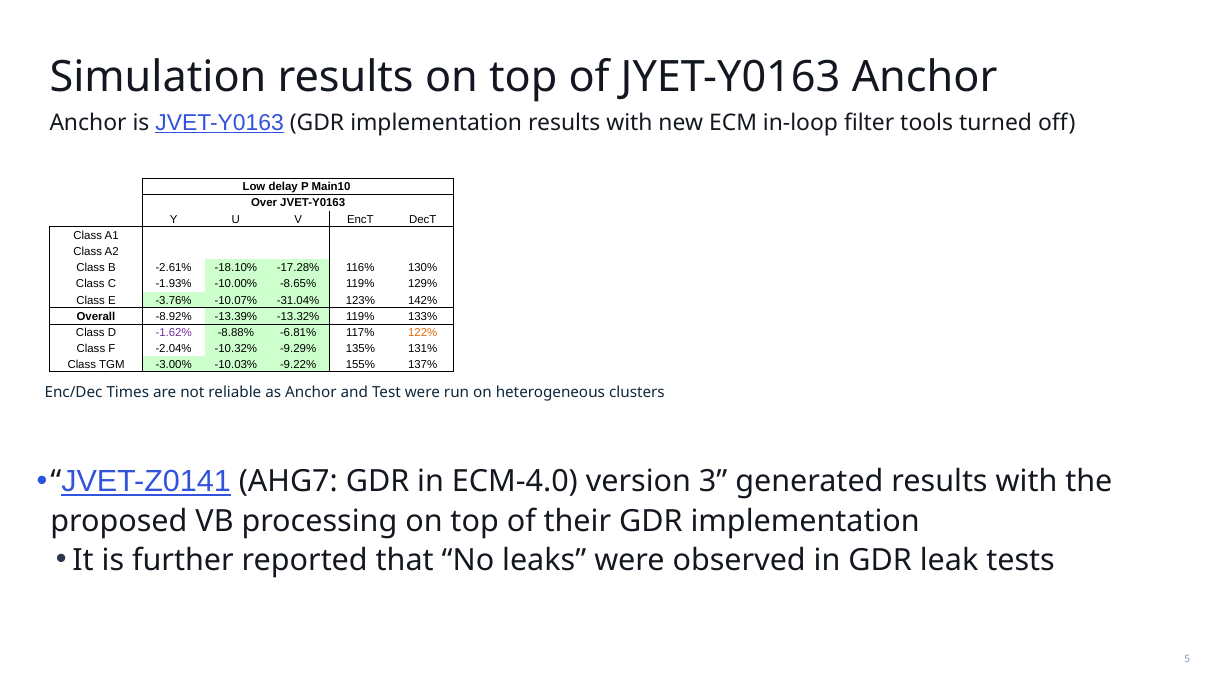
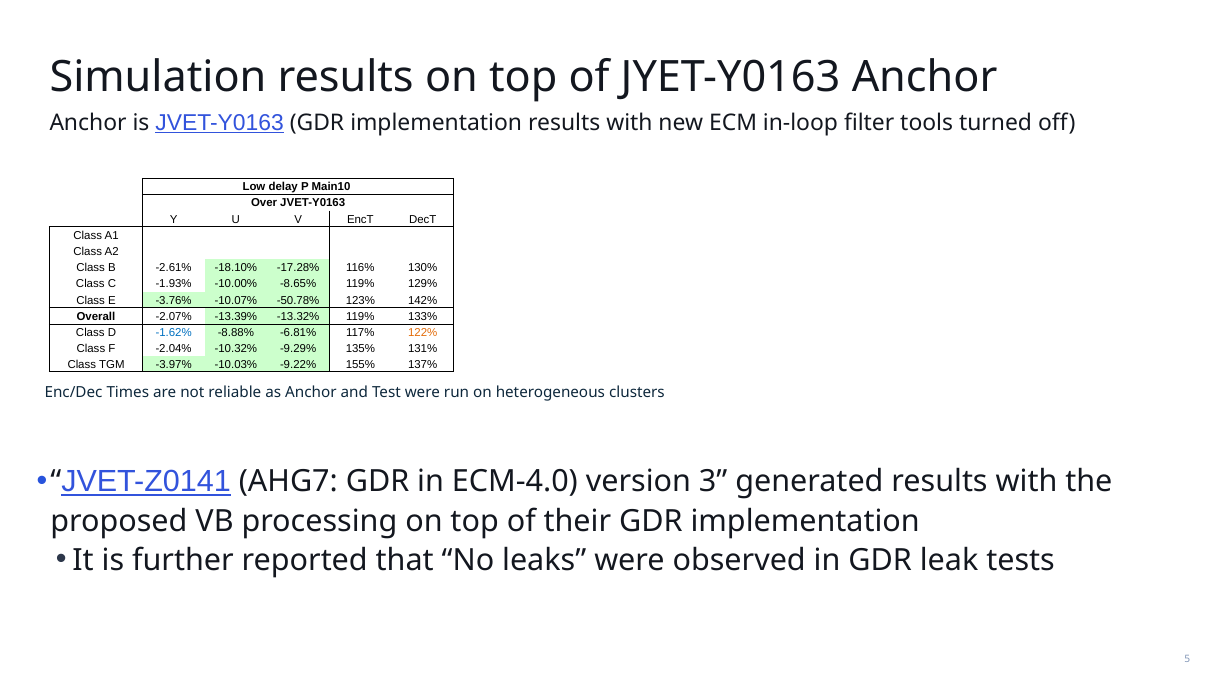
-31.04%: -31.04% -> -50.78% (298, 300)
-8.92%: -8.92% -> -2.07% (174, 316)
-1.62% colour: purple -> blue (174, 333)
-3.00%: -3.00% -> -3.97% (174, 364)
